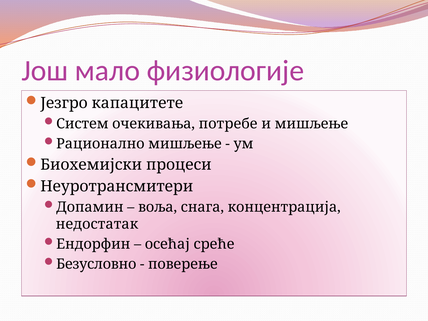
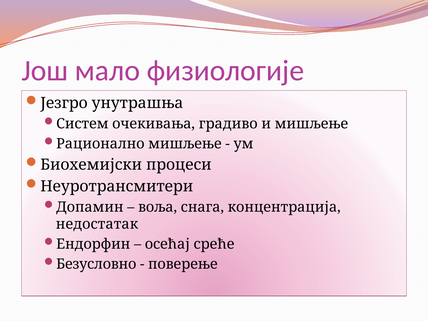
капацитете: капацитете -> унутрашња (137, 103)
потребе: потребе -> градиво (228, 124)
